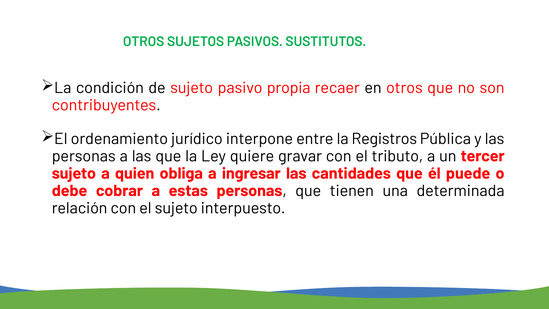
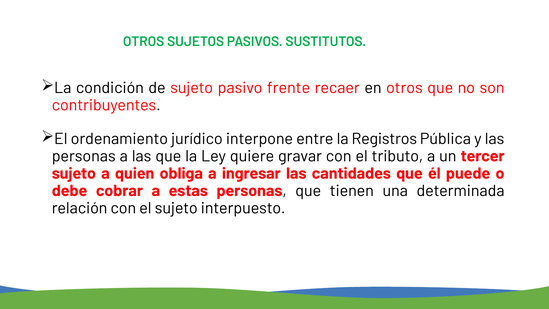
propia: propia -> frente (289, 88)
